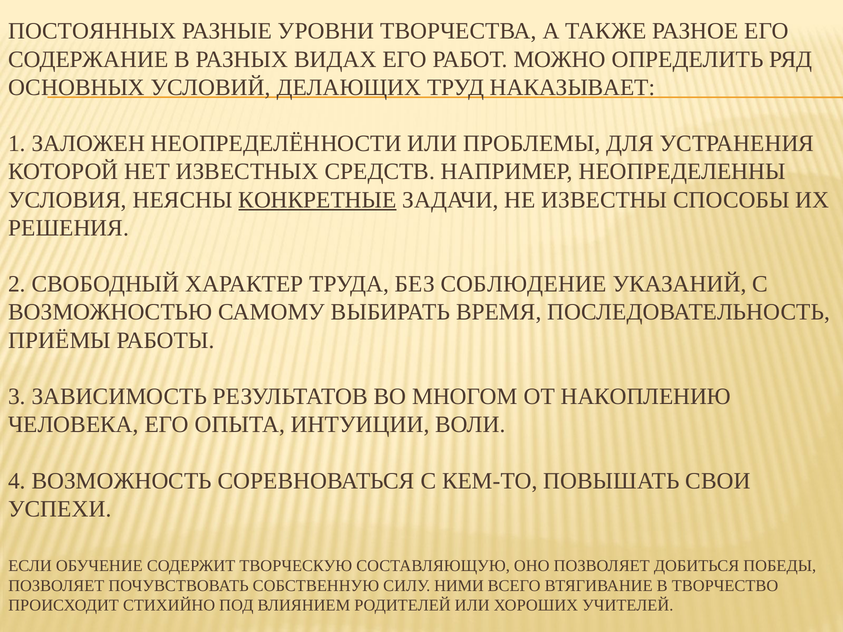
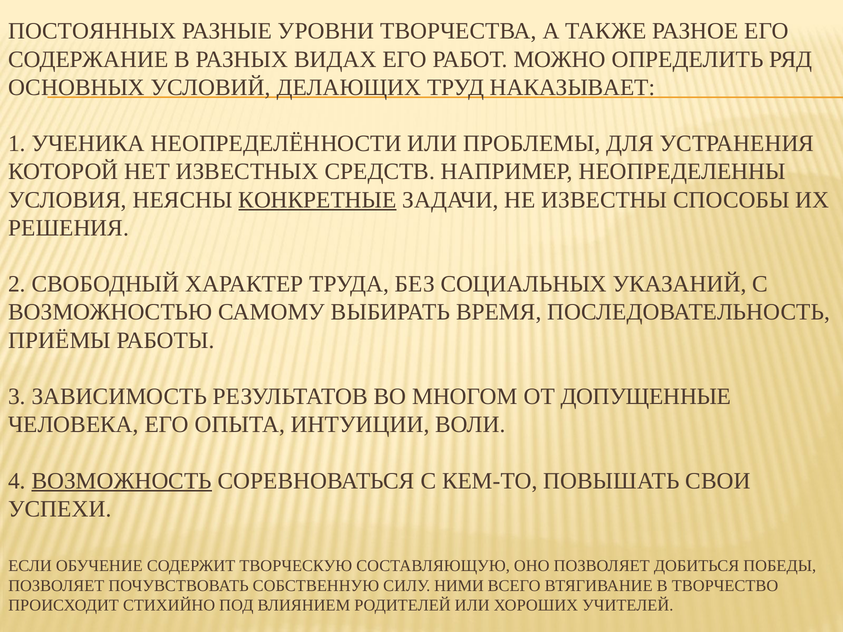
ЗАЛОЖЕН: ЗАЛОЖЕН -> УЧЕНИКА (88, 144)
СОБЛЮДЕНИЕ: СОБЛЮДЕНИЕ -> СОЦИАЛЬНЫХ (524, 284)
НАКОПЛЕНИЮ: НАКОПЛЕНИЮ -> ДОПУЩЕННЫЕ (646, 397)
ВОЗМОЖНОСТЬ underline: none -> present (122, 481)
